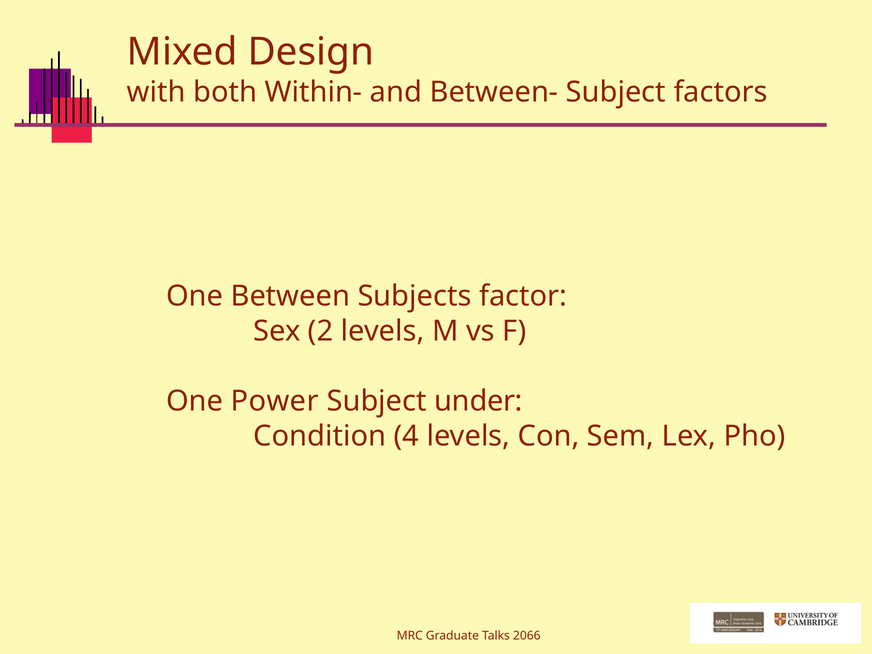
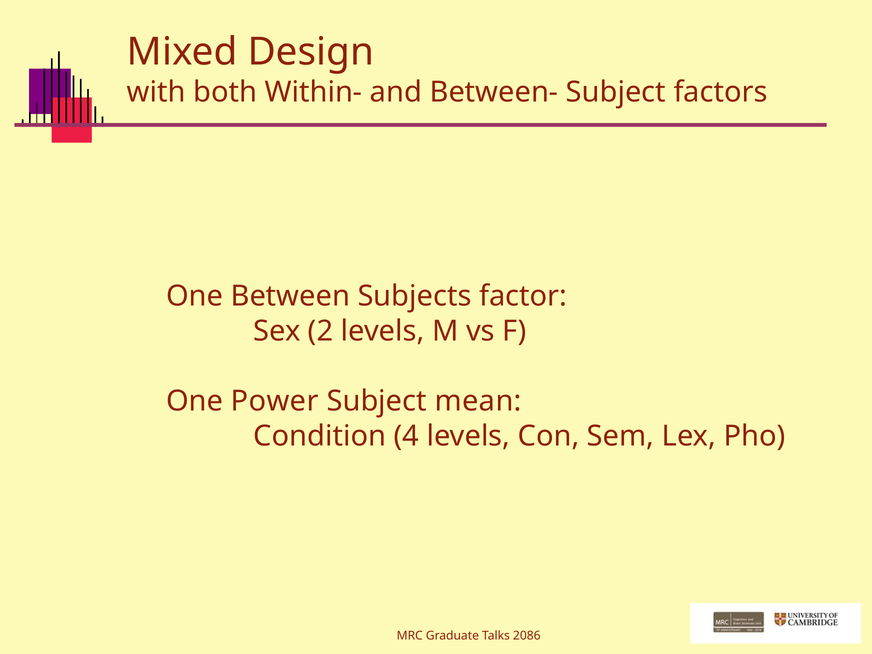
under: under -> mean (478, 401)
2066: 2066 -> 2086 (527, 636)
